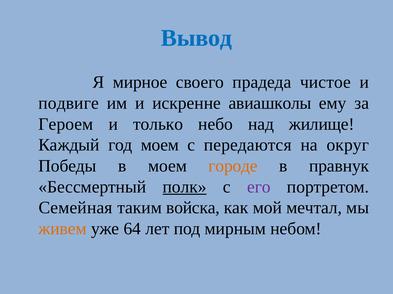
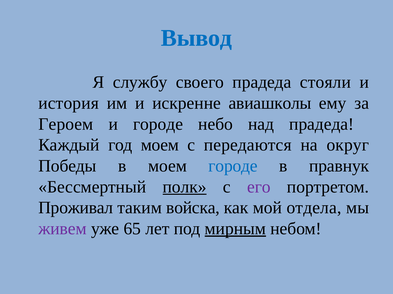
мирное: мирное -> службу (140, 82)
чистое: чистое -> стояли (325, 82)
подвиге: подвиге -> история (69, 103)
и только: только -> городе (158, 124)
над жилище: жилище -> прадеда (322, 124)
городе colour: orange -> blue (233, 166)
Семейная: Семейная -> Проживал (76, 208)
мечтал: мечтал -> отдела (314, 208)
живем colour: orange -> purple (63, 229)
64: 64 -> 65 (132, 229)
мирным underline: none -> present (235, 229)
